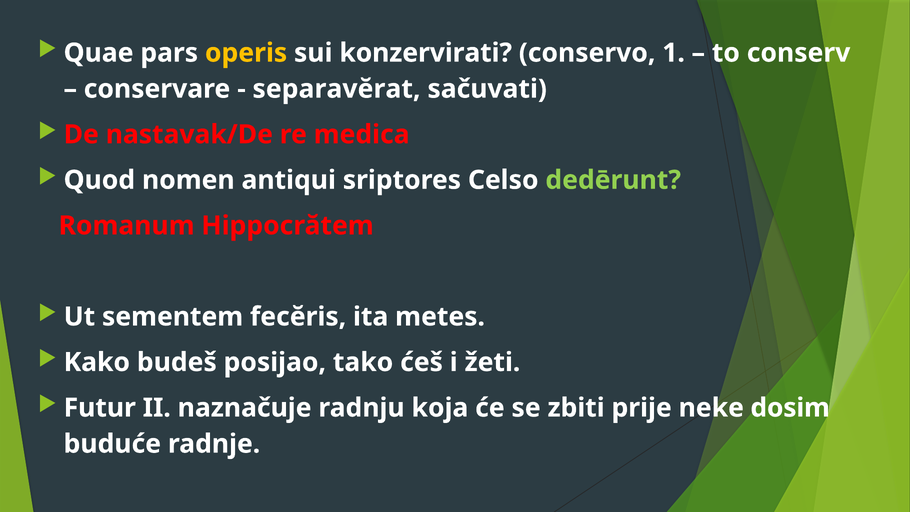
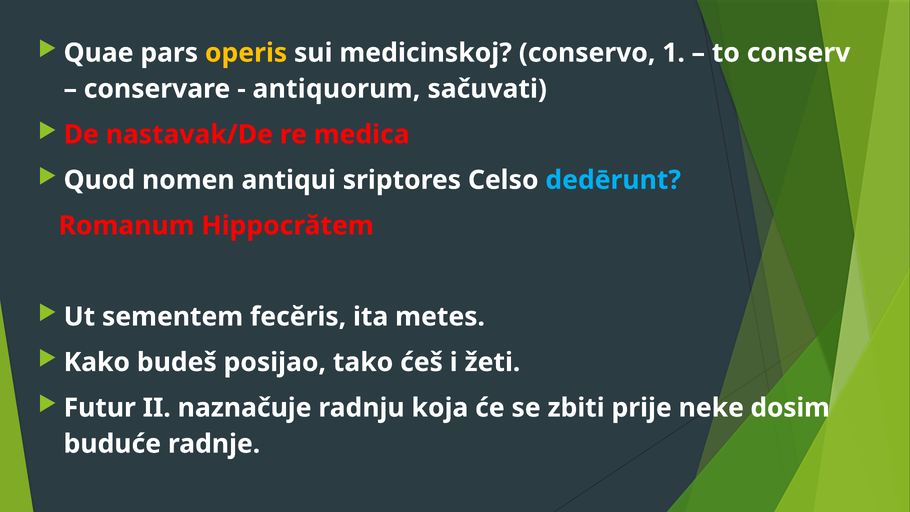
konzervirati: konzervirati -> medicinskoj (426, 53)
separavĕrat: separavĕrat -> antiquorum (336, 89)
dedērunt colour: light green -> light blue (613, 180)
